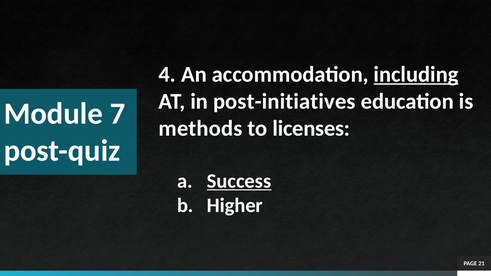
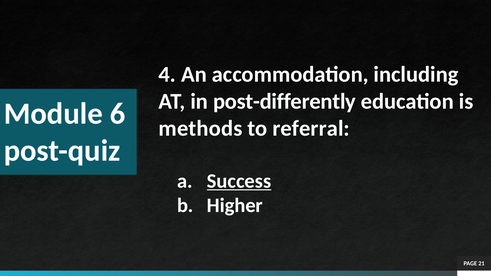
including underline: present -> none (416, 75)
post-initiatives: post-initiatives -> post-differently (285, 102)
7: 7 -> 6 (118, 114)
licenses: licenses -> referral (311, 129)
